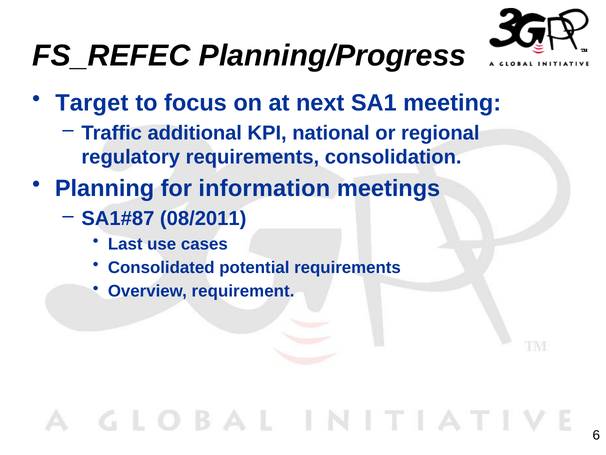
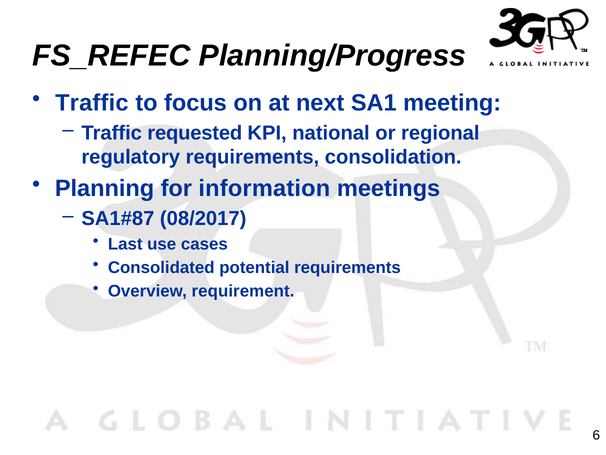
Target: Target -> Traffic (92, 103)
additional: additional -> requested (195, 133)
08/2011: 08/2011 -> 08/2017 (203, 218)
